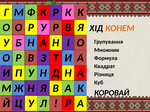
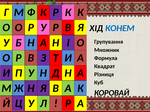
КОНЕМ colour: orange -> blue (120, 28)
